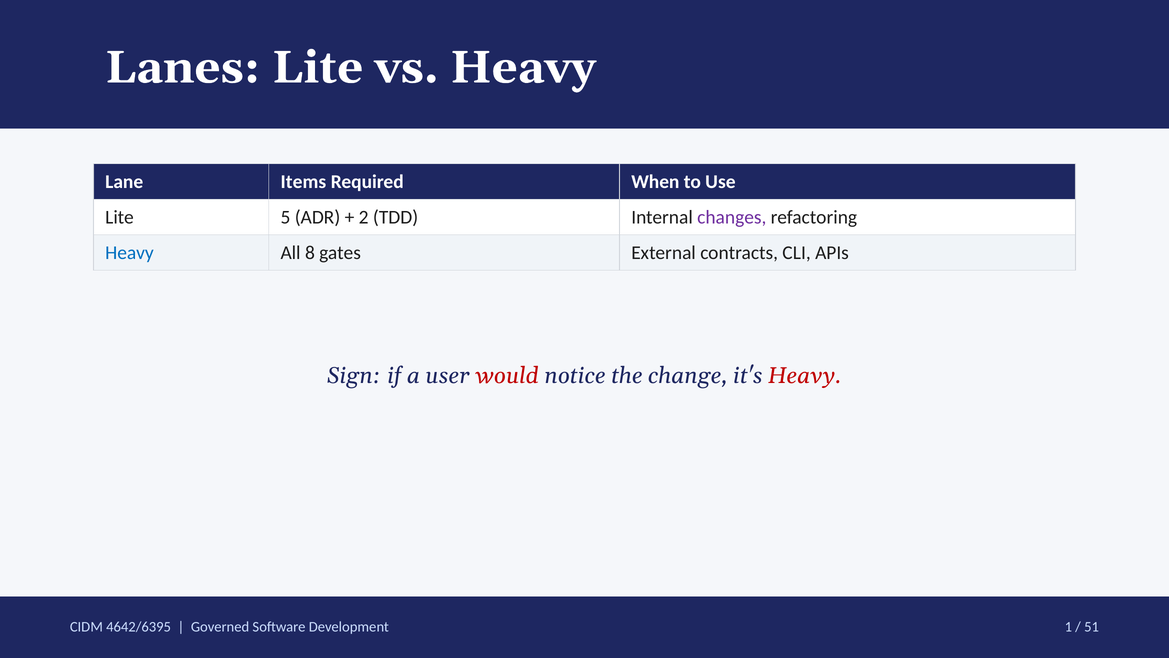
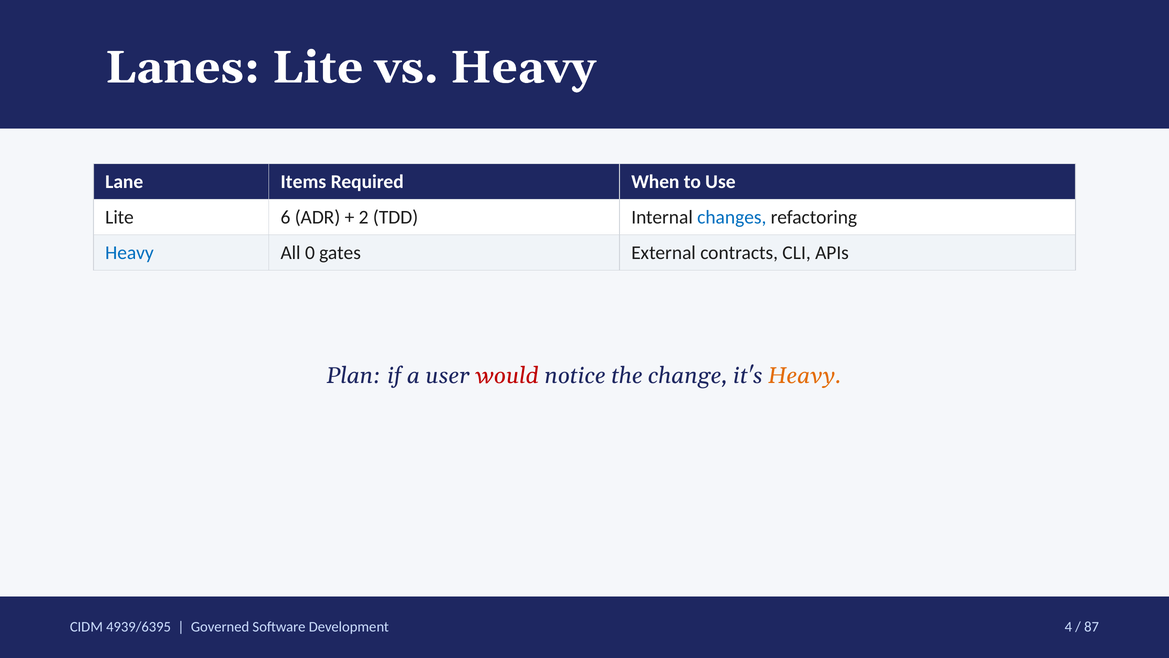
5: 5 -> 6 (285, 217)
changes colour: purple -> blue (732, 217)
8: 8 -> 0 (310, 253)
Sign: Sign -> Plan (354, 376)
Heavy colour: red -> orange (805, 376)
4642/6395: 4642/6395 -> 4939/6395 (139, 626)
1: 1 -> 4 (1068, 626)
51: 51 -> 87 (1092, 626)
